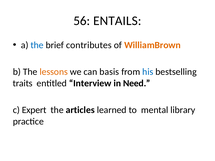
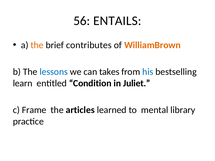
the colour: blue -> orange (37, 45)
lessons colour: orange -> blue (54, 72)
basis: basis -> takes (109, 72)
traits: traits -> learn (23, 83)
Interview: Interview -> Condition (90, 83)
Need: Need -> Juliet (137, 83)
Expert: Expert -> Frame (34, 110)
